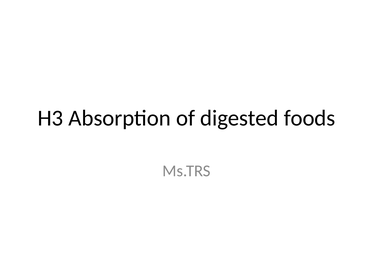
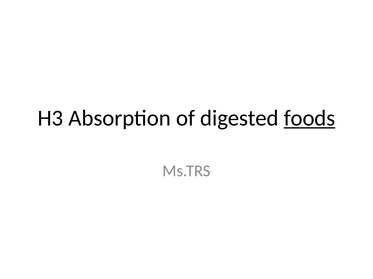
foods underline: none -> present (310, 118)
